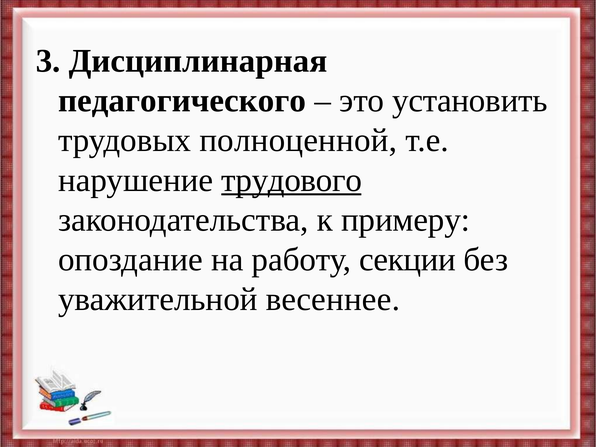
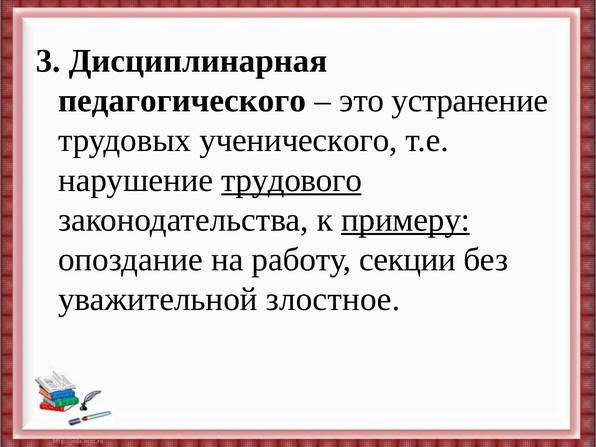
установить: установить -> устранение (470, 101)
полноценной: полноценной -> ученического (298, 140)
примеру underline: none -> present (405, 220)
весеннее: весеннее -> злостное (333, 299)
